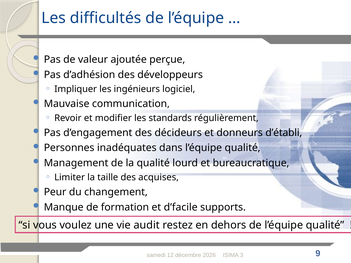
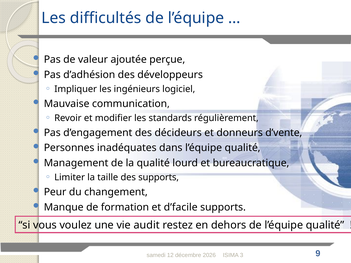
d’établi: d’établi -> d’vente (284, 133)
des acquises: acquises -> supports (159, 178)
